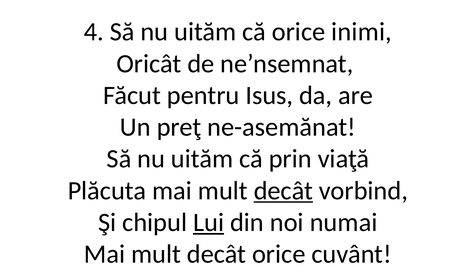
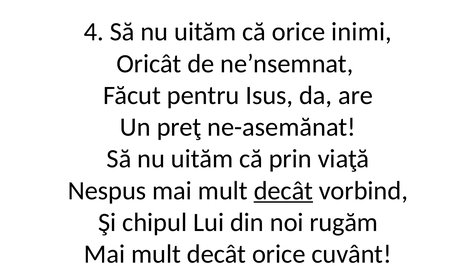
Plăcuta: Plăcuta -> Nespus (107, 190)
Lui underline: present -> none (209, 222)
numai: numai -> rugăm (344, 222)
